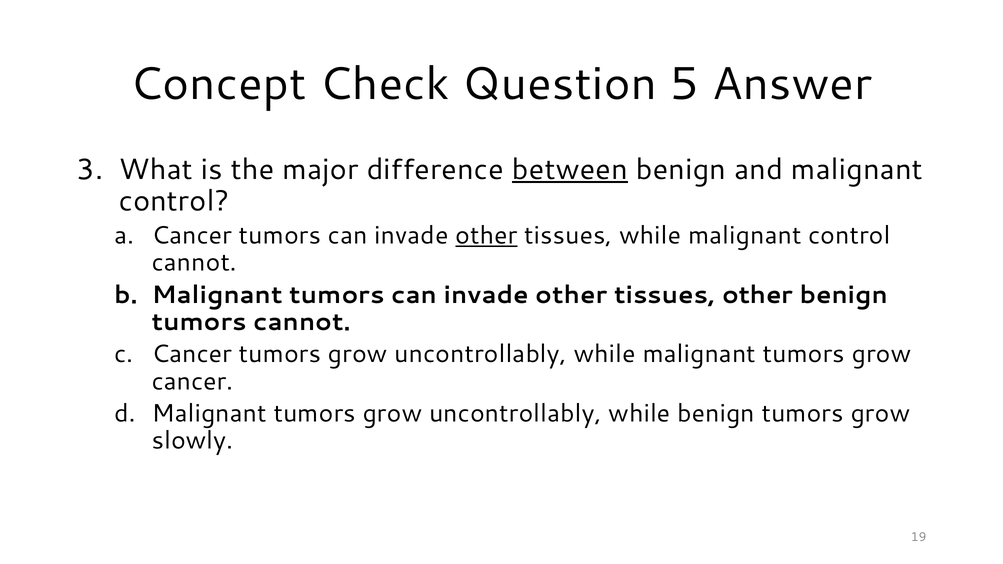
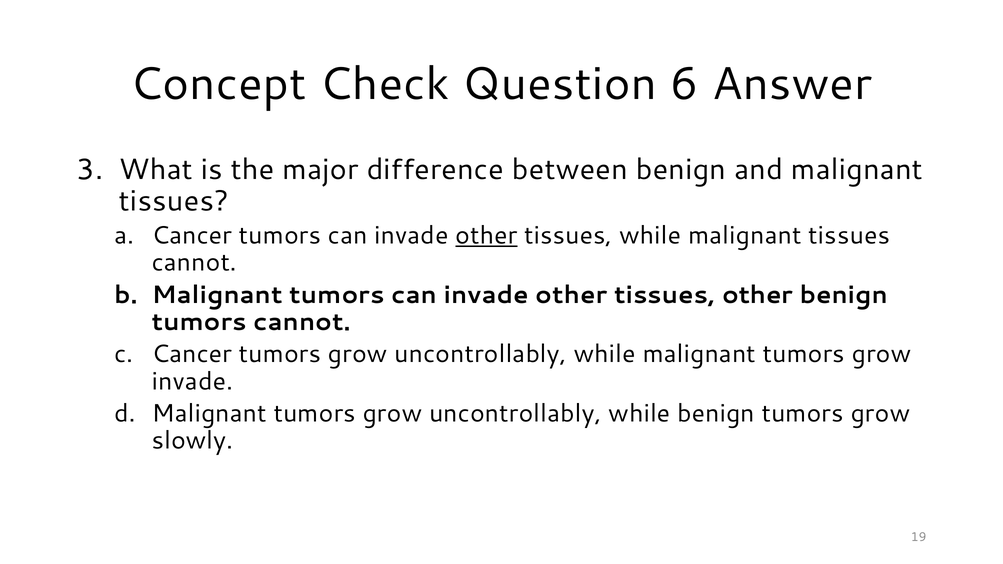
5: 5 -> 6 (684, 84)
between underline: present -> none (570, 170)
control: control -> tissues (174, 201)
while malignant control: control -> tissues (849, 236)
cancer: cancer -> invade (192, 381)
